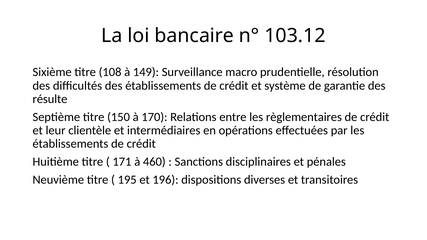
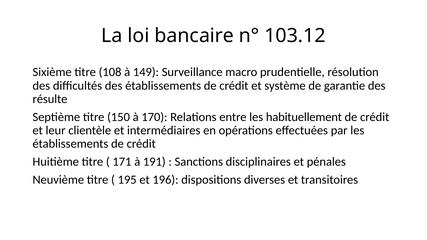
règlementaires: règlementaires -> habituellement (304, 117)
460: 460 -> 191 (154, 162)
